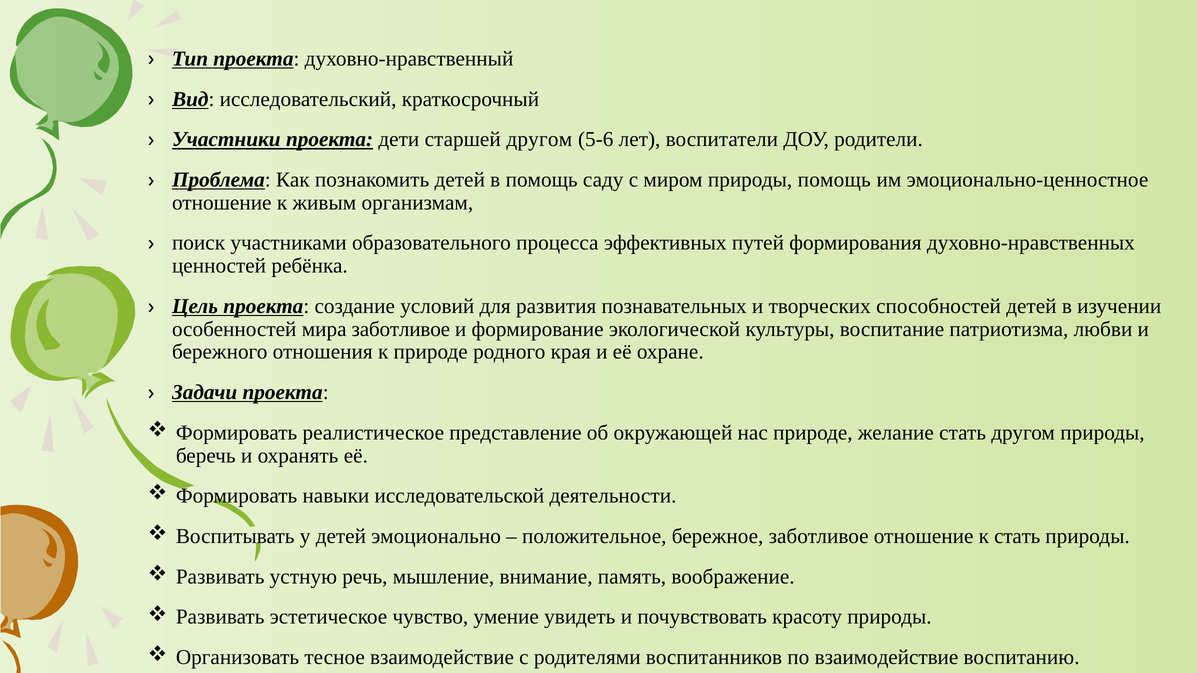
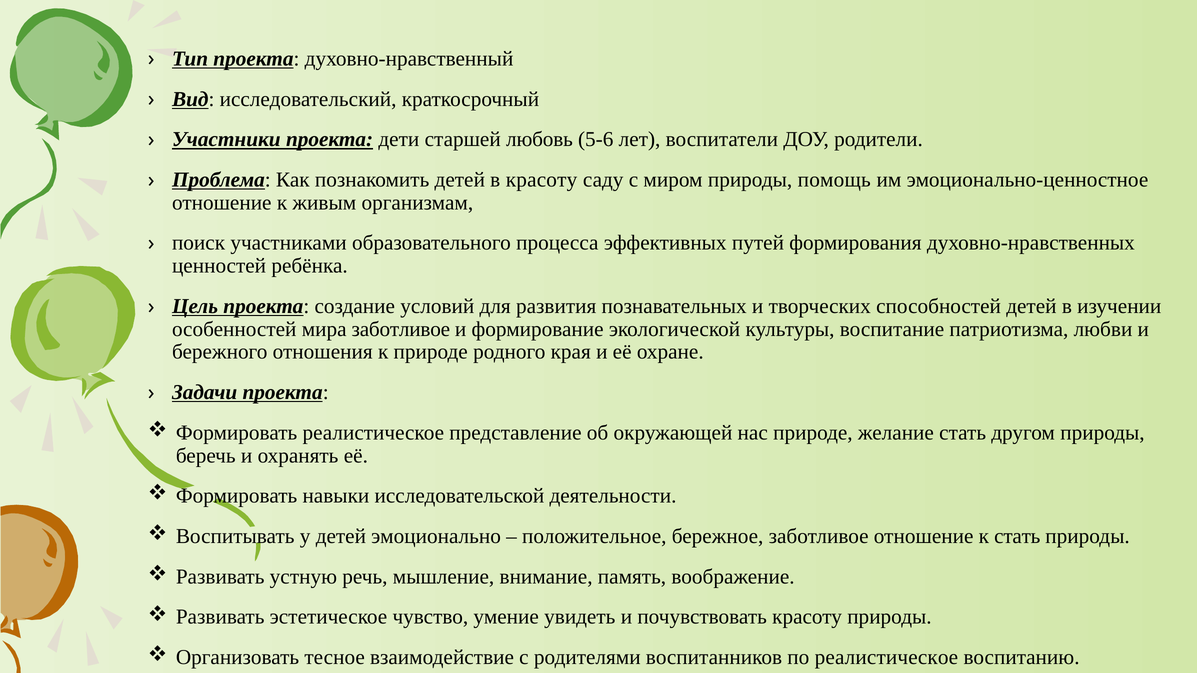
старшей другом: другом -> любовь (539, 139)
в помощь: помощь -> красоту (542, 180)
по взаимодействие: взаимодействие -> реалистическое (886, 658)
